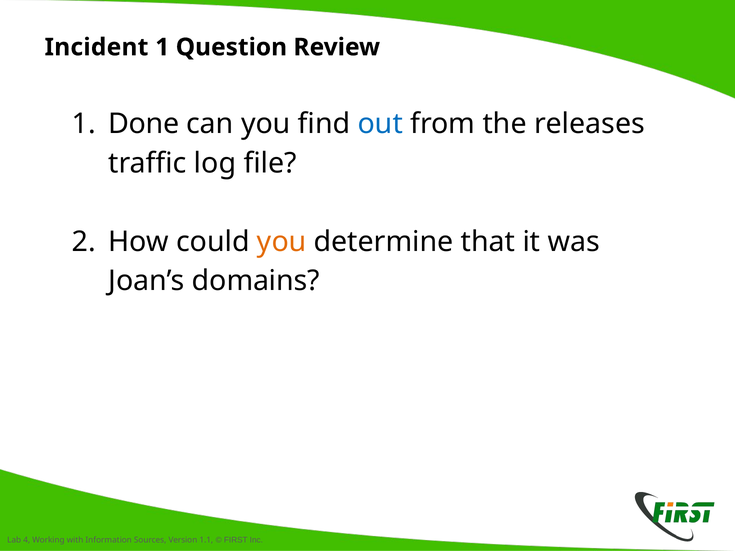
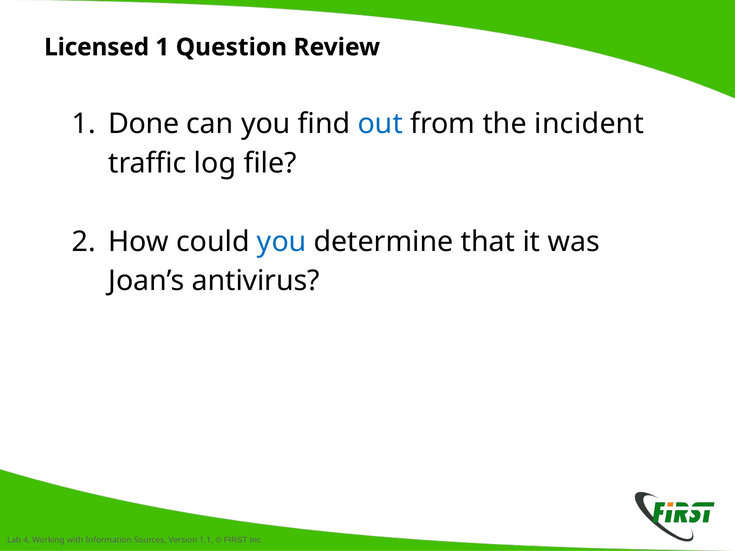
Incident: Incident -> Licensed (97, 47)
releases: releases -> incident (589, 124)
you colour: orange -> blue (282, 242)
domains: domains -> antivirus (256, 281)
